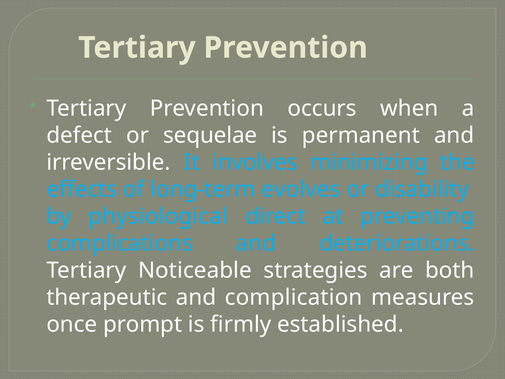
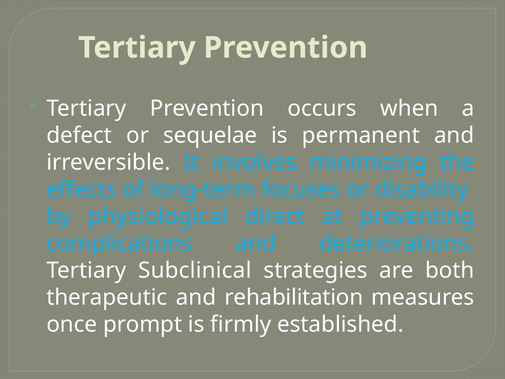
evolves: evolves -> focuses (301, 189)
Noticeable: Noticeable -> Subclinical (195, 270)
complication: complication -> rehabilitation (294, 297)
